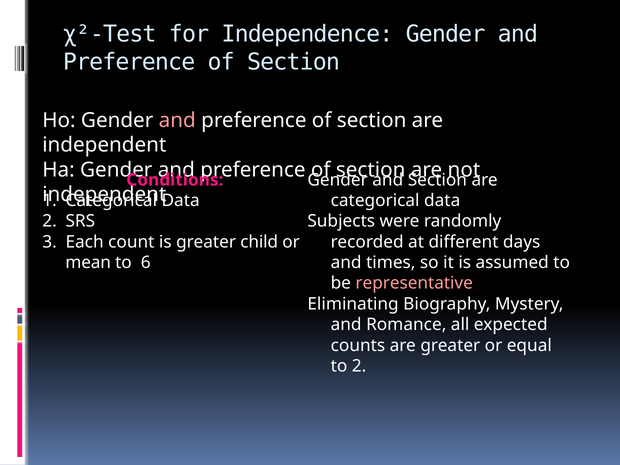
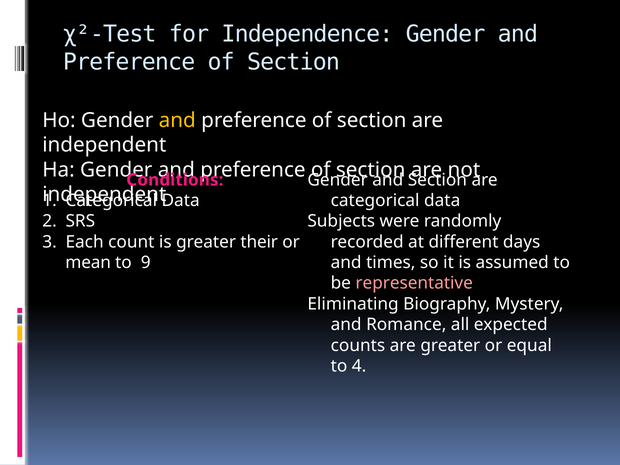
and colour: pink -> yellow (177, 120)
child: child -> their (259, 242)
6: 6 -> 9 (146, 263)
to 2: 2 -> 4 (359, 366)
